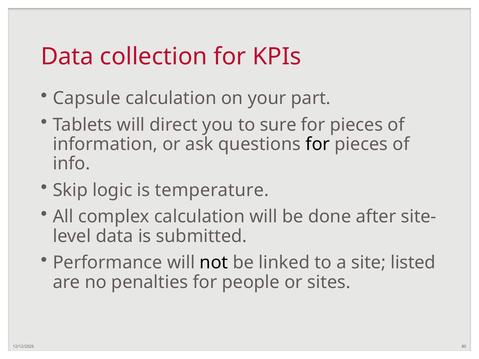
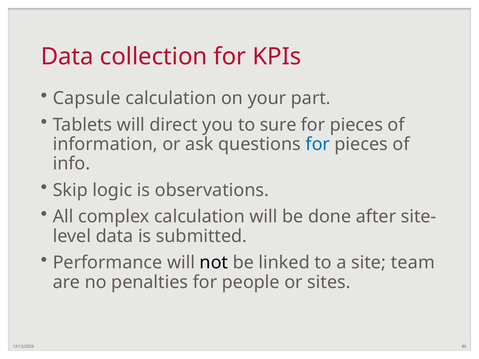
for colour: black -> blue (318, 144)
temperature: temperature -> observations (212, 190)
listed: listed -> team (413, 263)
